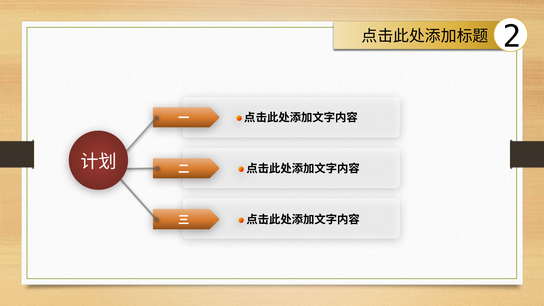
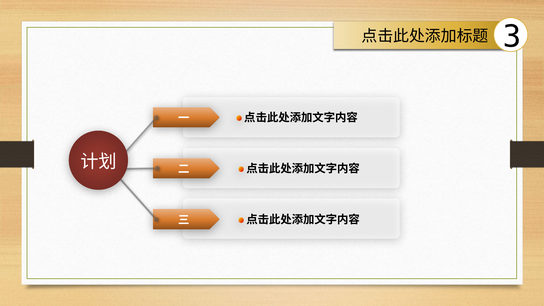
2: 2 -> 3 (512, 37)
